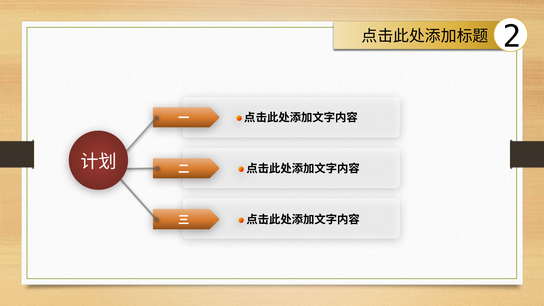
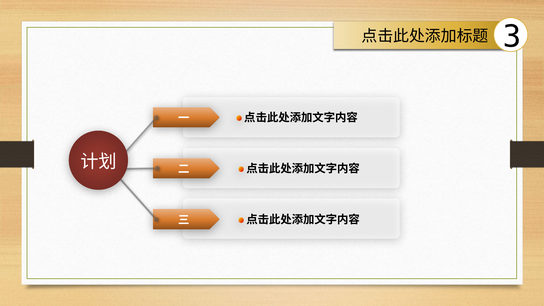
2: 2 -> 3 (512, 37)
